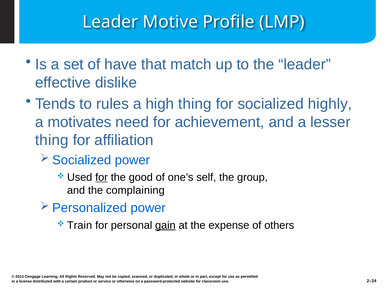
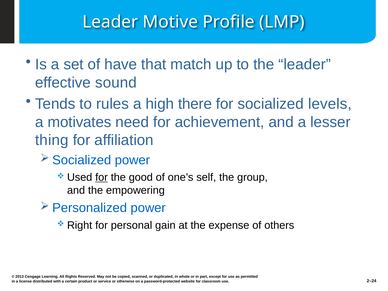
dislike: dislike -> sound (116, 83)
high thing: thing -> there (195, 104)
highly: highly -> levels (330, 104)
complaining: complaining -> empowering (135, 190)
Train: Train -> Right (80, 225)
gain underline: present -> none (165, 225)
